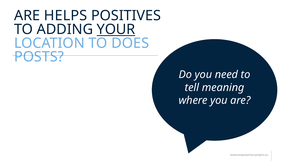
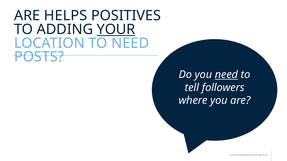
TO DOES: DOES -> NEED (130, 43)
need underline: none -> present (226, 75)
meaning: meaning -> followers (223, 88)
